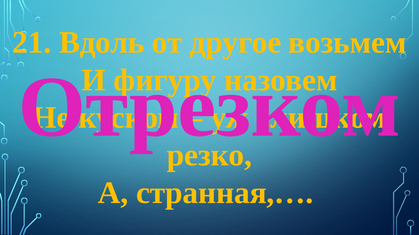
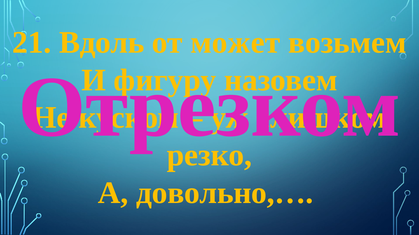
другое: другое -> может (235, 43)
странная,…: странная,… -> довольно,… (225, 193)
